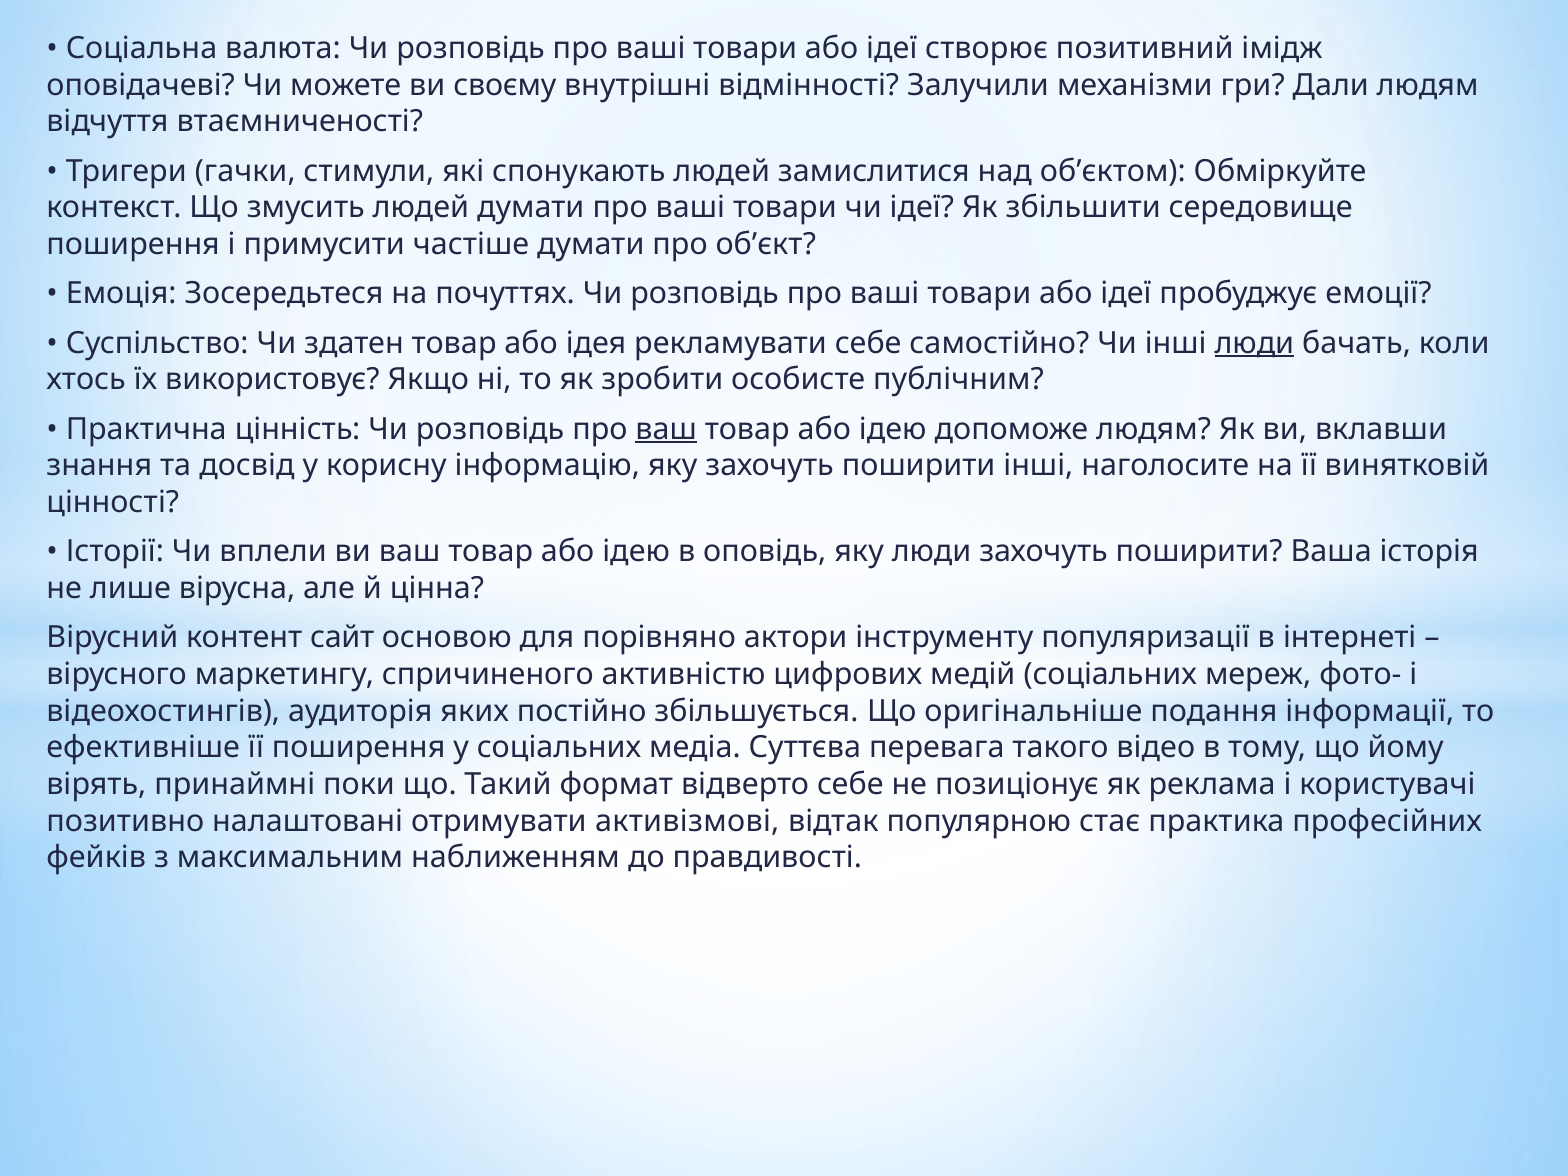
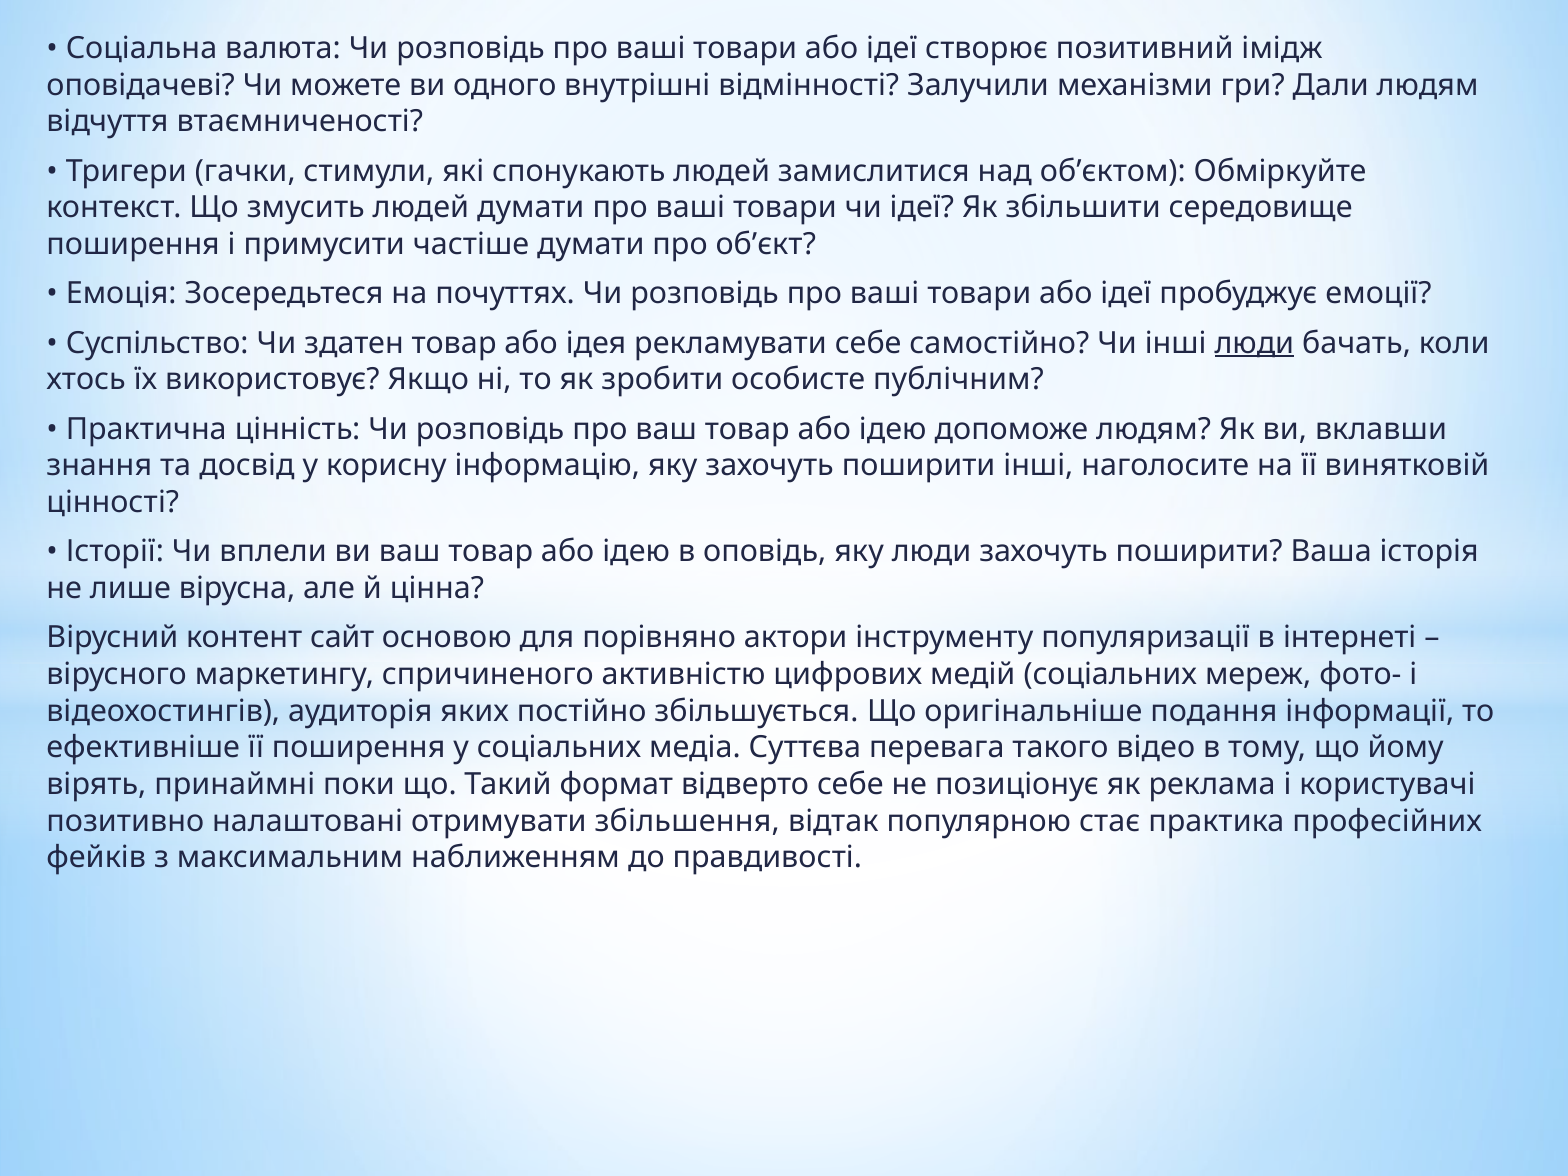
своєму: своєму -> одного (505, 85)
ваш underline: present -> none (666, 429)
активізмові: активізмові -> збільшення (687, 821)
